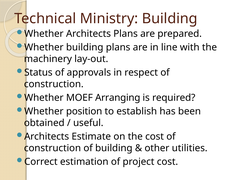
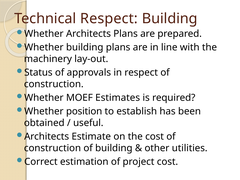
Technical Ministry: Ministry -> Respect (109, 19)
Arranging: Arranging -> Estimates (118, 98)
